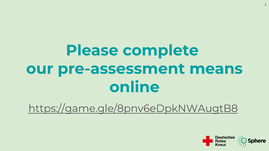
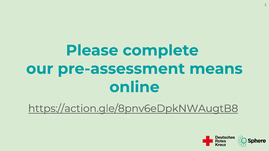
https://game.gle/8pnv6eDpkNWAugtB8: https://game.gle/8pnv6eDpkNWAugtB8 -> https://action.gle/8pnv6eDpkNWAugtB8 (133, 109)
